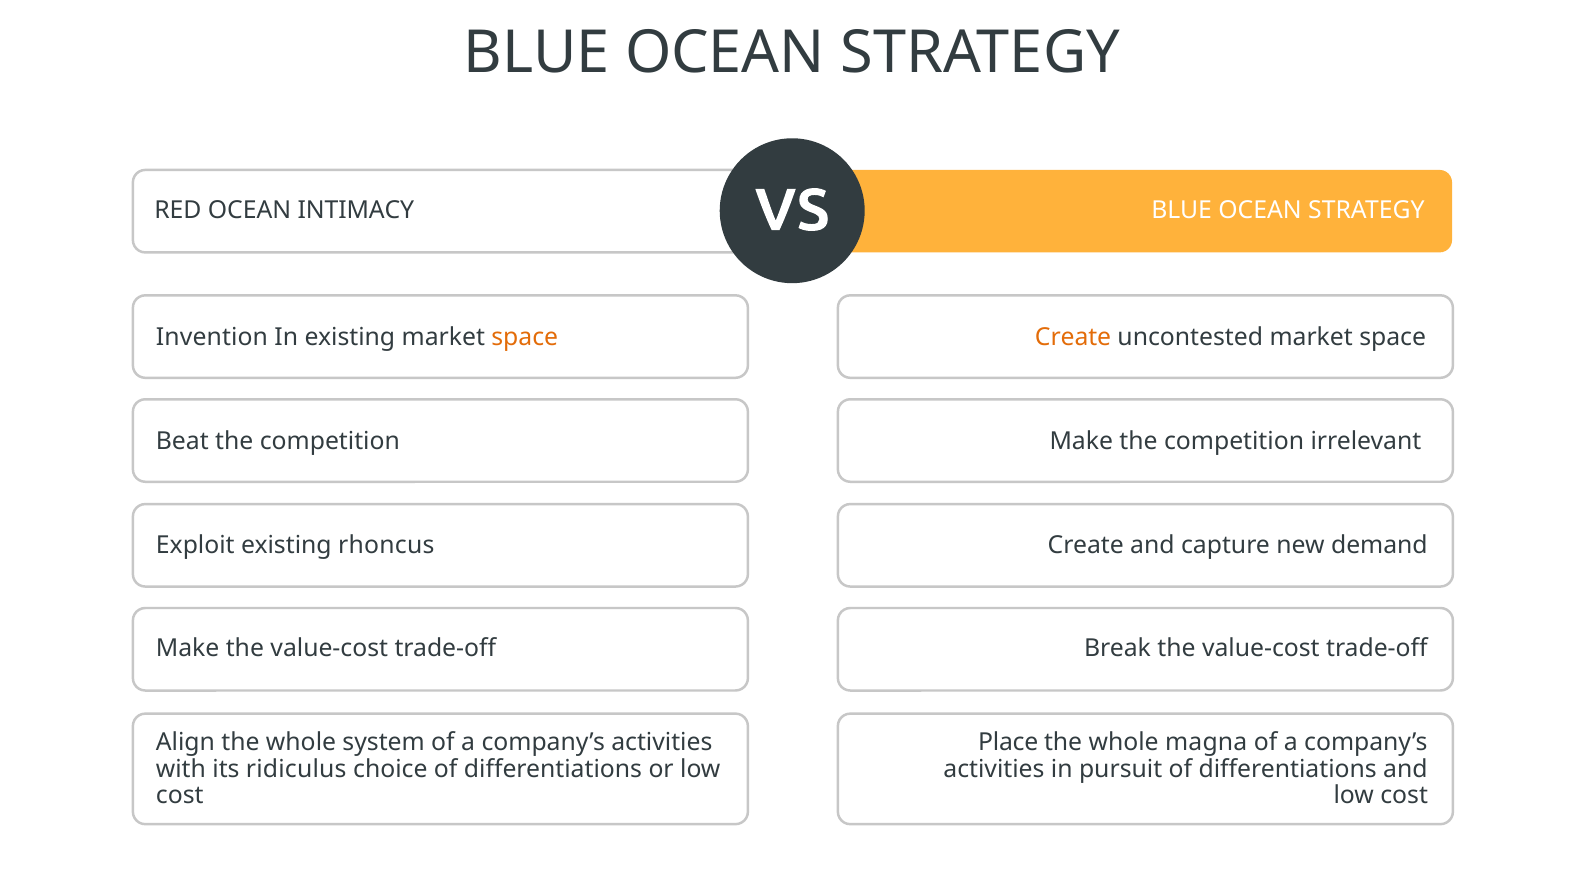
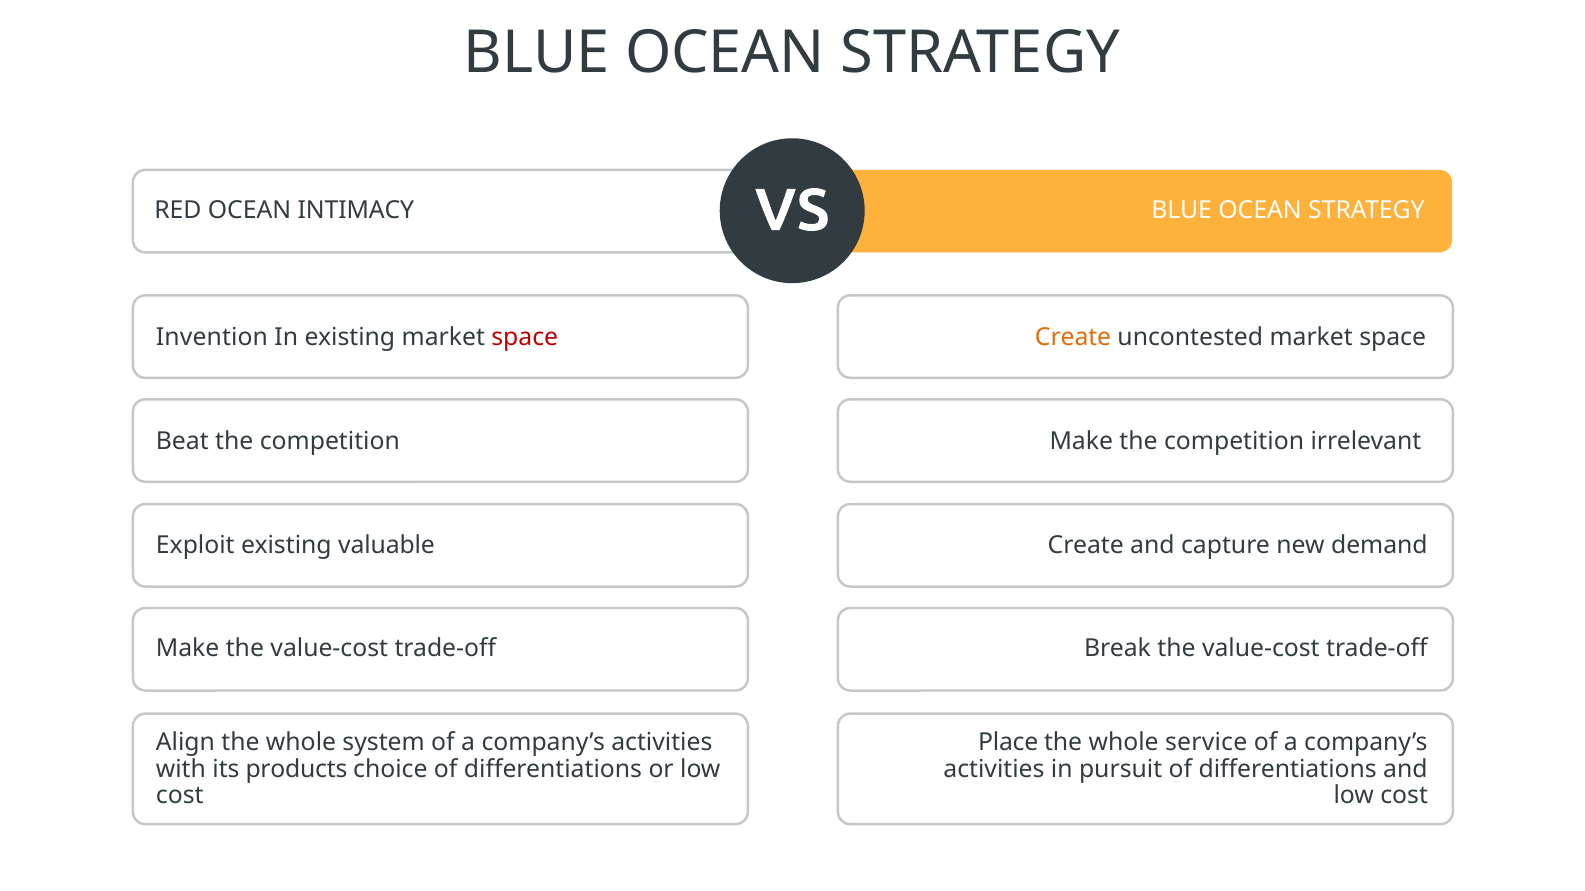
space colour: orange -> red (525, 337)
rhoncus: rhoncus -> valuable (386, 545)
magna: magna -> service (1206, 743)
ridiculus: ridiculus -> products (296, 769)
